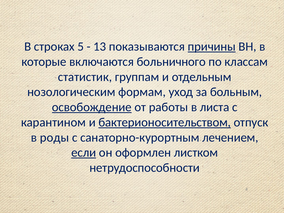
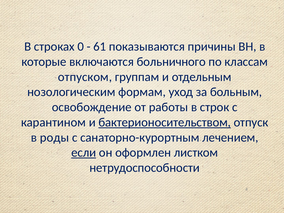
5: 5 -> 0 (81, 47)
13: 13 -> 61 (100, 47)
причины underline: present -> none (212, 47)
статистик: статистик -> отпуском (85, 77)
освобождение underline: present -> none (92, 107)
листа: листа -> строк (215, 107)
